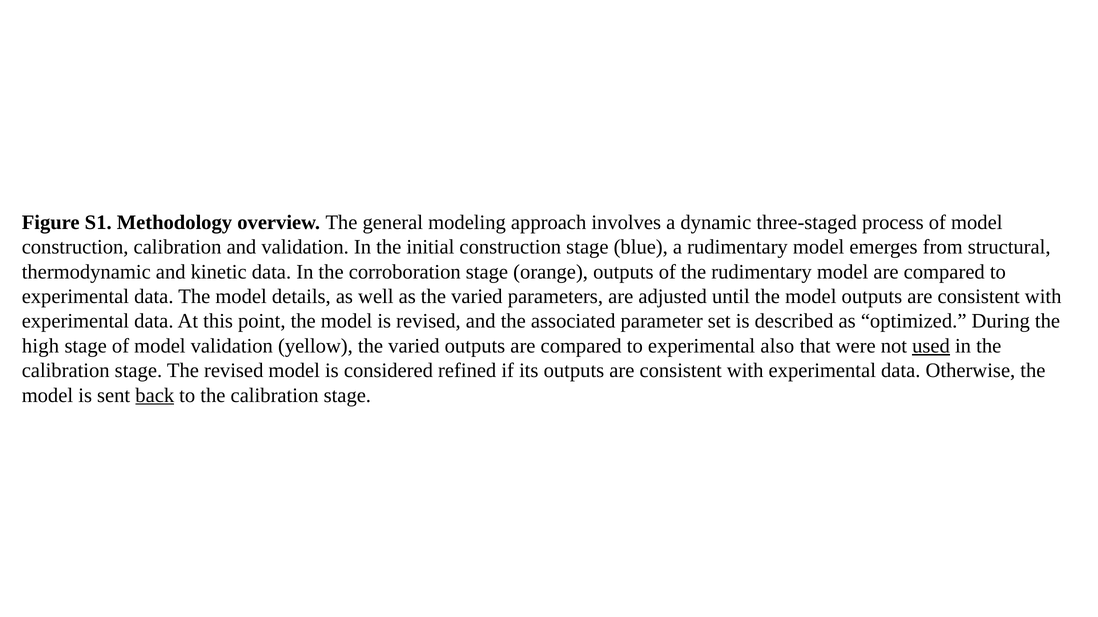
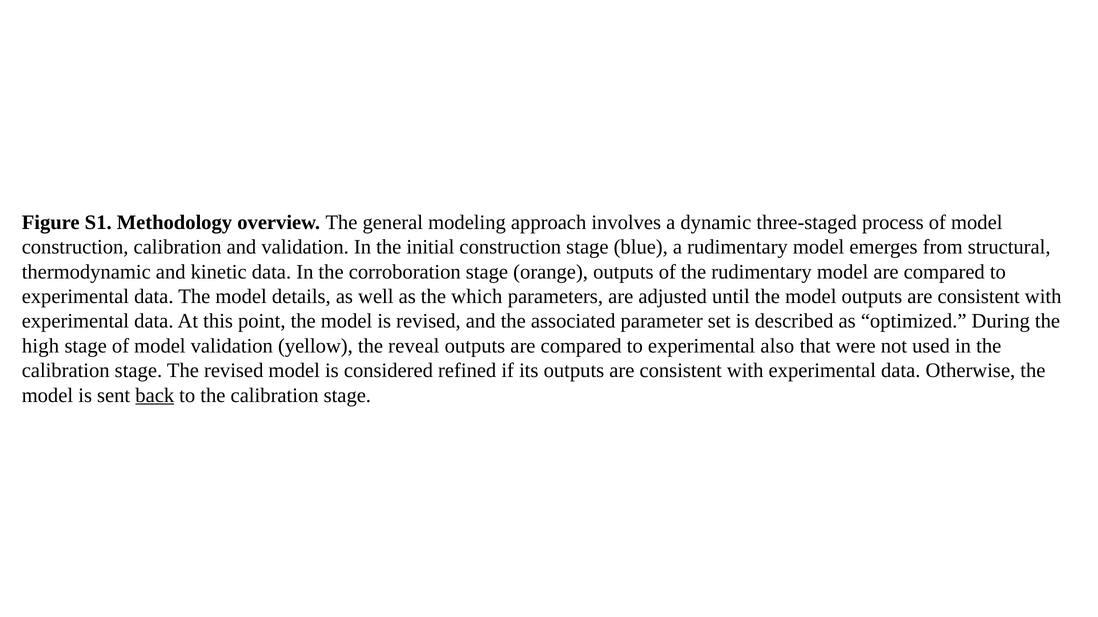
as the varied: varied -> which (477, 297)
yellow the varied: varied -> reveal (414, 346)
used underline: present -> none (931, 346)
